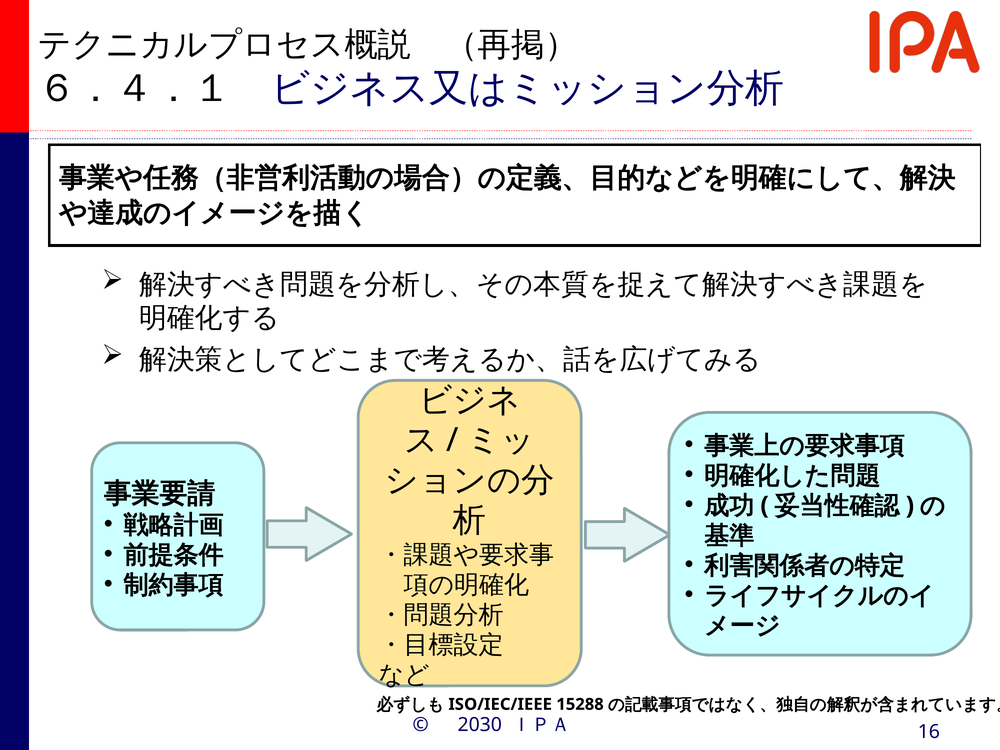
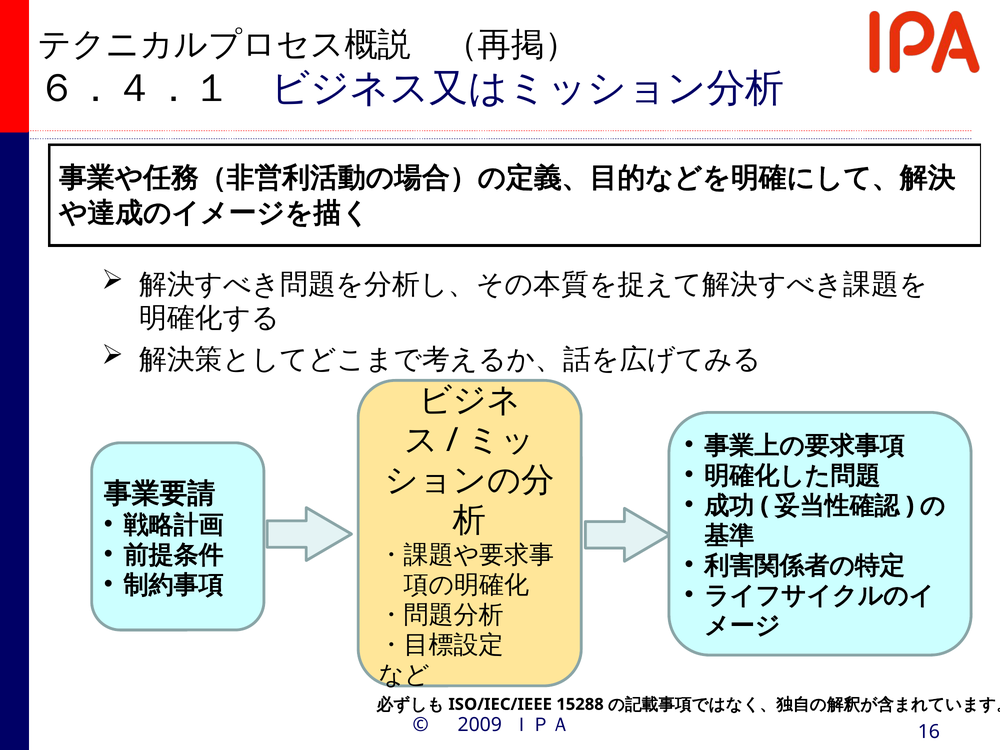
2030: 2030 -> 2009 (480, 725)
